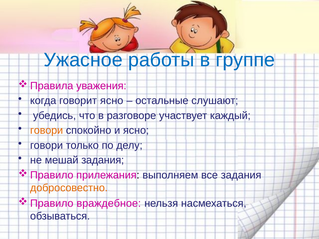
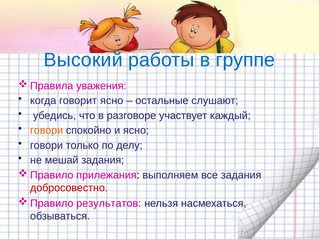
Ужасное: Ужасное -> Высокий (83, 60)
добросовестно colour: orange -> red (69, 188)
враждебное: враждебное -> результатов (109, 204)
